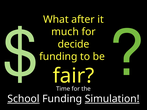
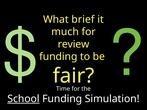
after: after -> brief (83, 19)
decide: decide -> review (73, 44)
Simulation underline: present -> none (112, 99)
